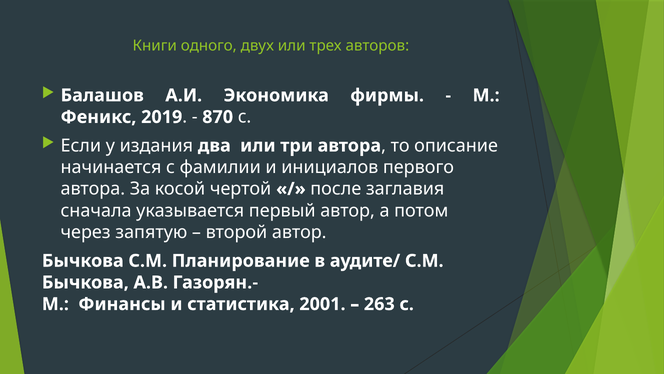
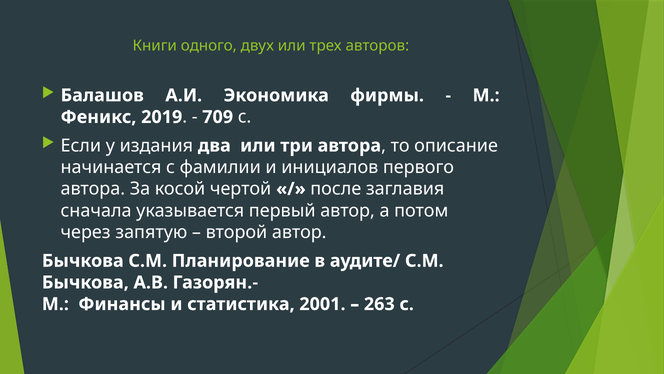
870: 870 -> 709 (218, 117)
